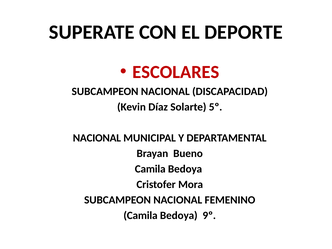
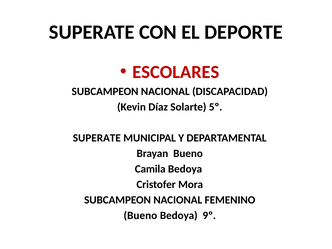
NACIONAL: NACIONAL -> SUPERATE (97, 138)
Camila: Camila -> Bueno (140, 215)
